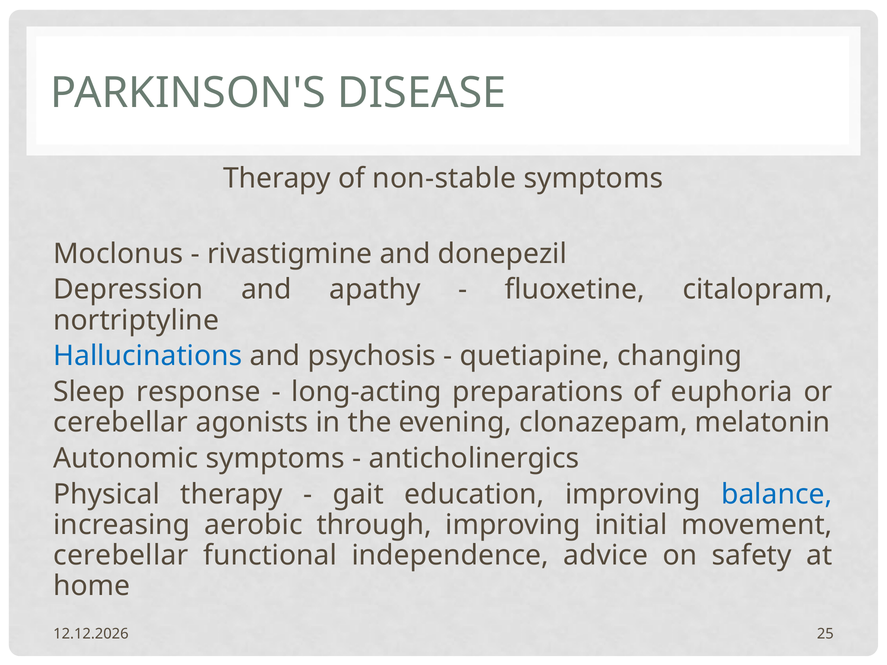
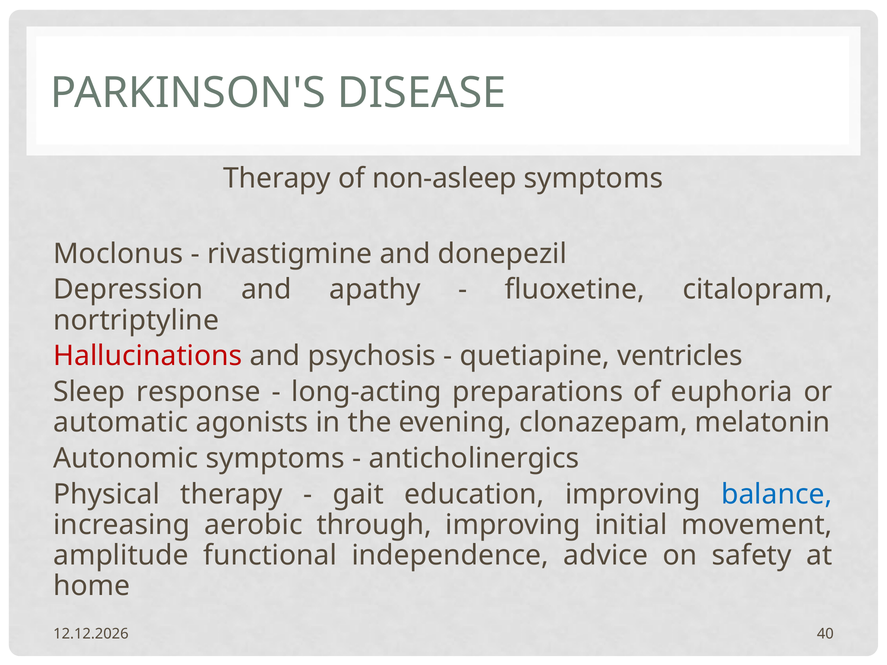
non-stable: non-stable -> non-asleep (444, 179)
Hallucinations colour: blue -> red (148, 356)
changing: changing -> ventricles (680, 356)
cerebellar: cerebellar -> automatic (121, 423)
cerebellar: cerebellar -> amplitude (121, 556)
25: 25 -> 40 (825, 634)
